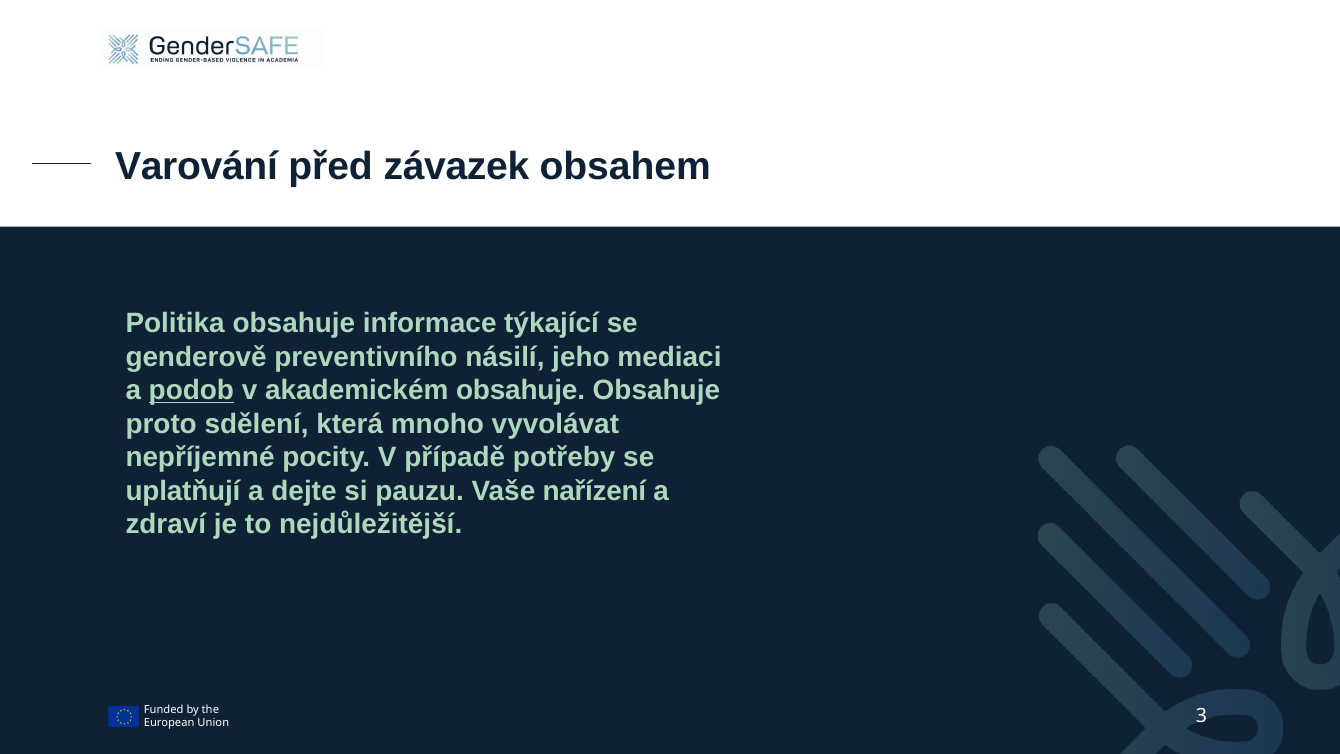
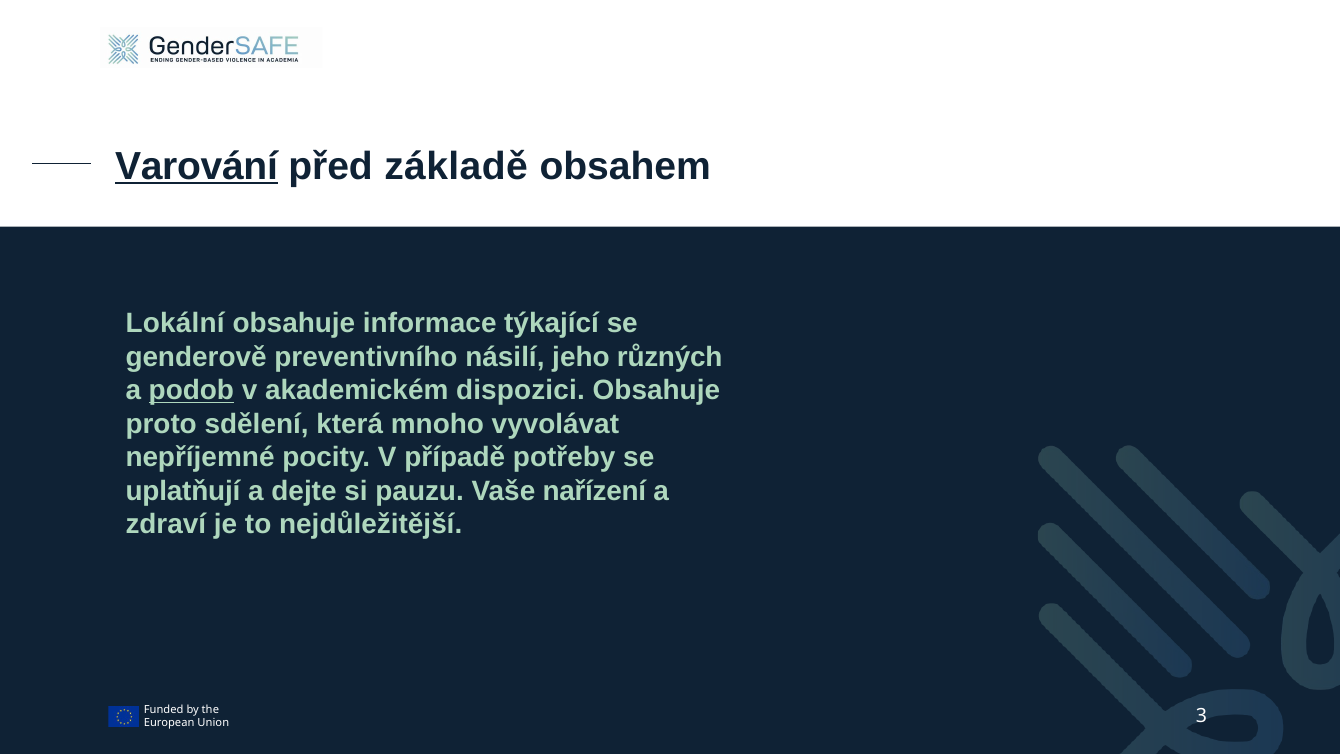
Varování underline: none -> present (196, 166)
závazek: závazek -> základě (456, 166)
Politika: Politika -> Lokální (175, 323)
mediaci: mediaci -> různých (670, 357)
akademickém obsahuje: obsahuje -> dispozici (520, 390)
